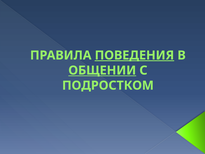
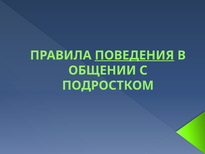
ОБЩЕНИИ underline: present -> none (102, 70)
